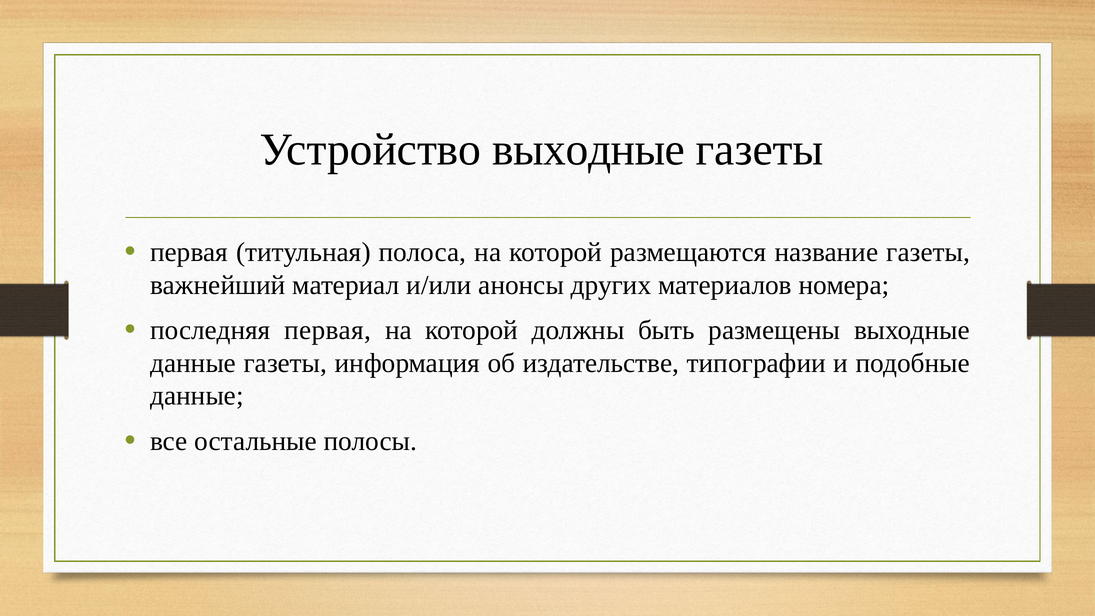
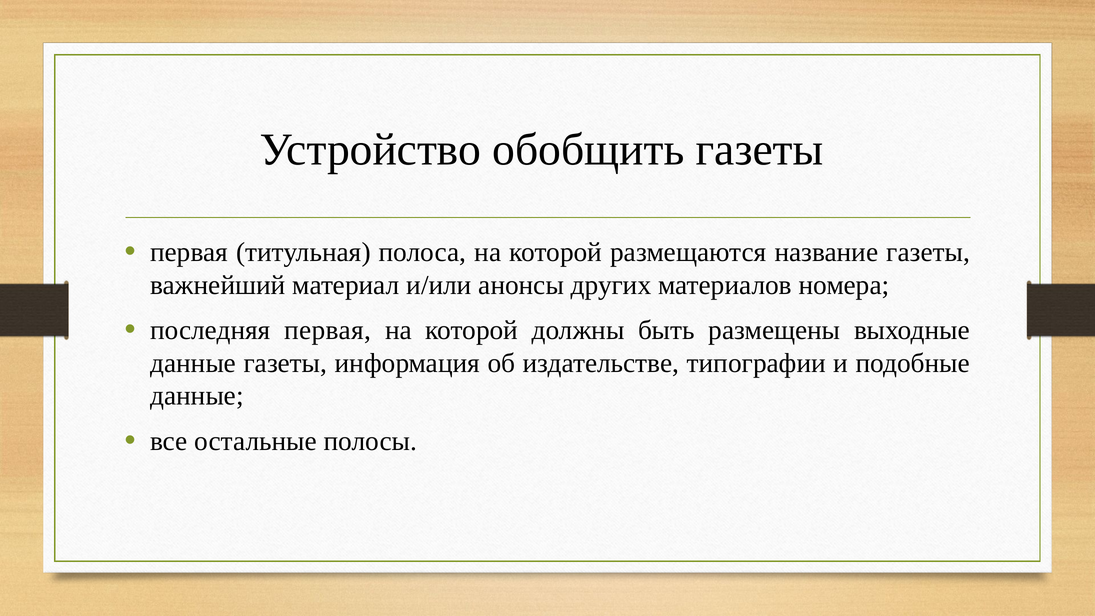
Устройство выходные: выходные -> обобщить (588, 150)
